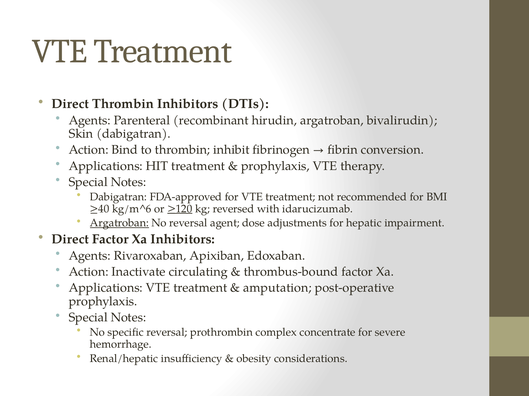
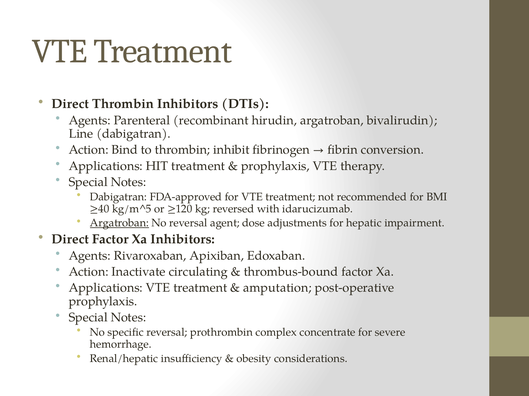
Skin: Skin -> Line (81, 134)
kg/m^6: kg/m^6 -> kg/m^5 (132, 209)
≥120 underline: present -> none (180, 209)
